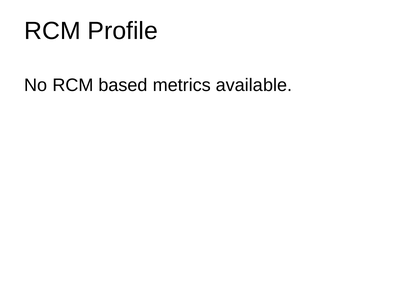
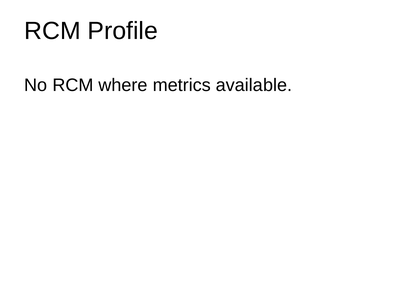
based: based -> where (123, 85)
